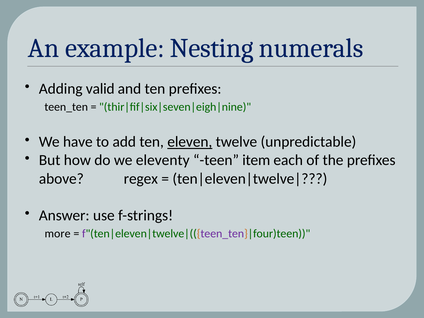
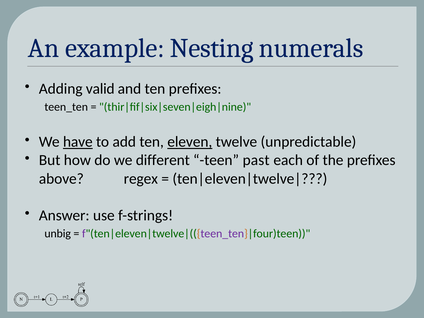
have underline: none -> present (78, 142)
eleventy: eleventy -> different (163, 160)
item: item -> past (256, 160)
more: more -> unbig (58, 234)
